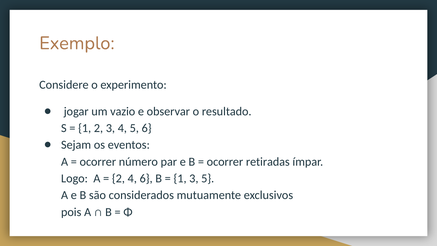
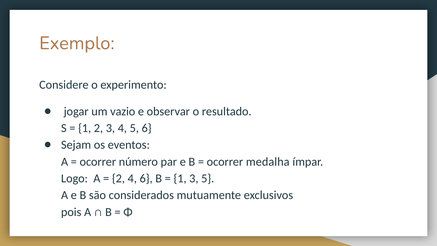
retiradas: retiradas -> medalha (268, 162)
